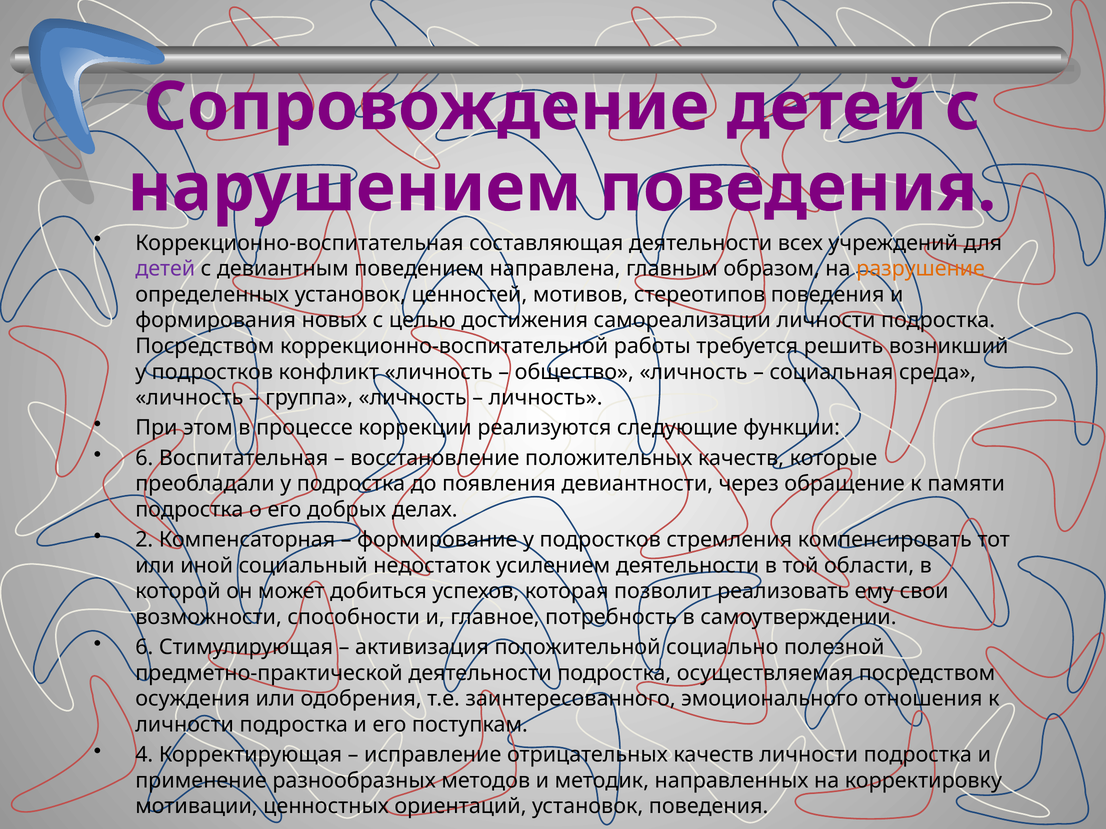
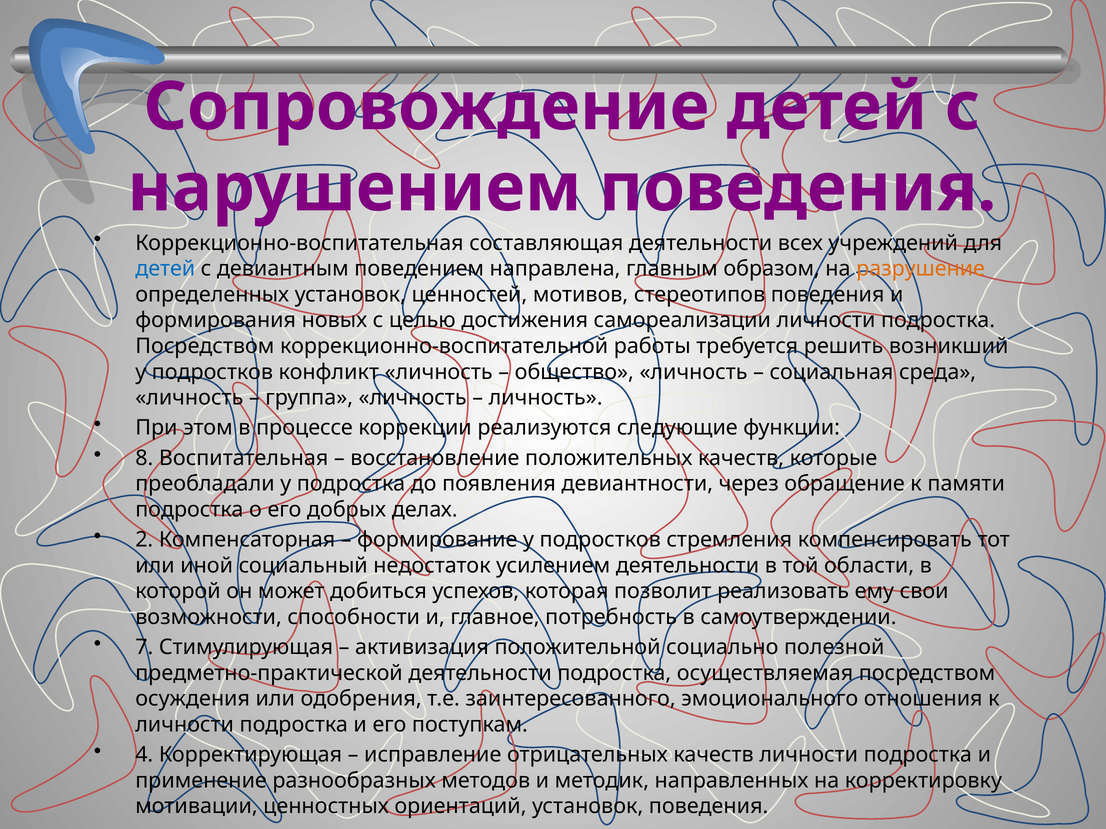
детей colour: purple -> blue (165, 269)
6: 6 -> 8 (144, 458)
6: 6 -> 7 (144, 648)
